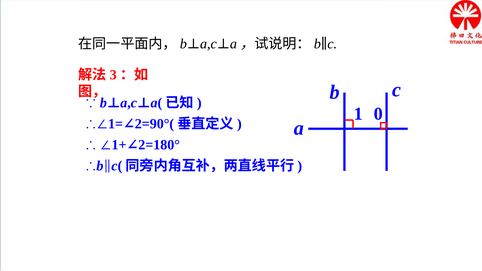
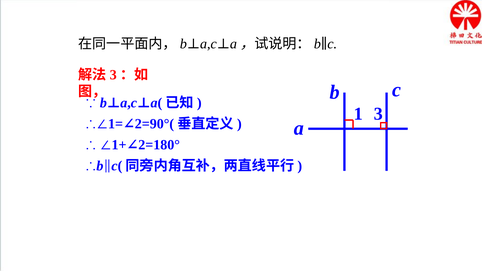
1 0: 0 -> 3 (378, 114)
